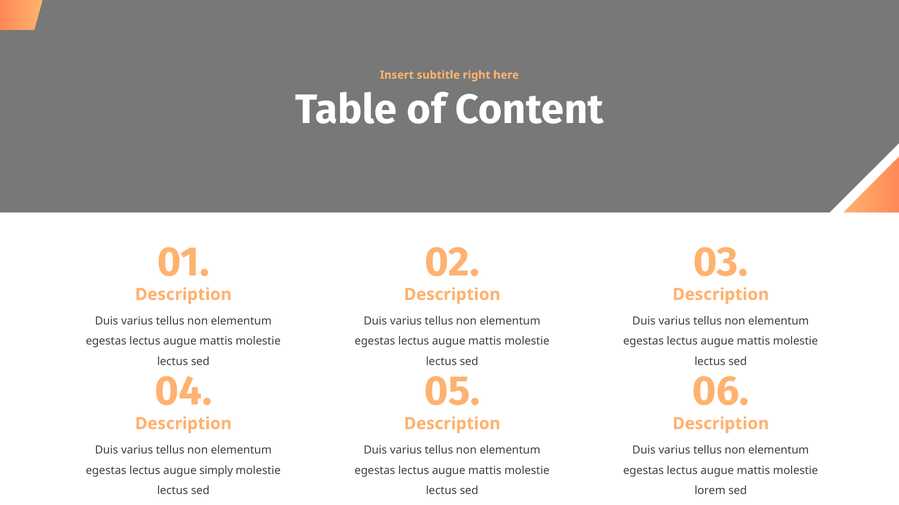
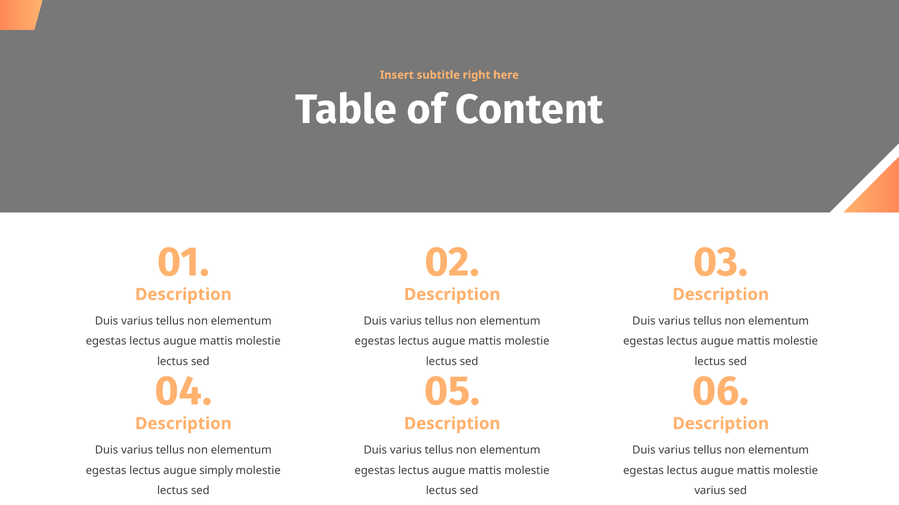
lorem: lorem -> varius (710, 491)
